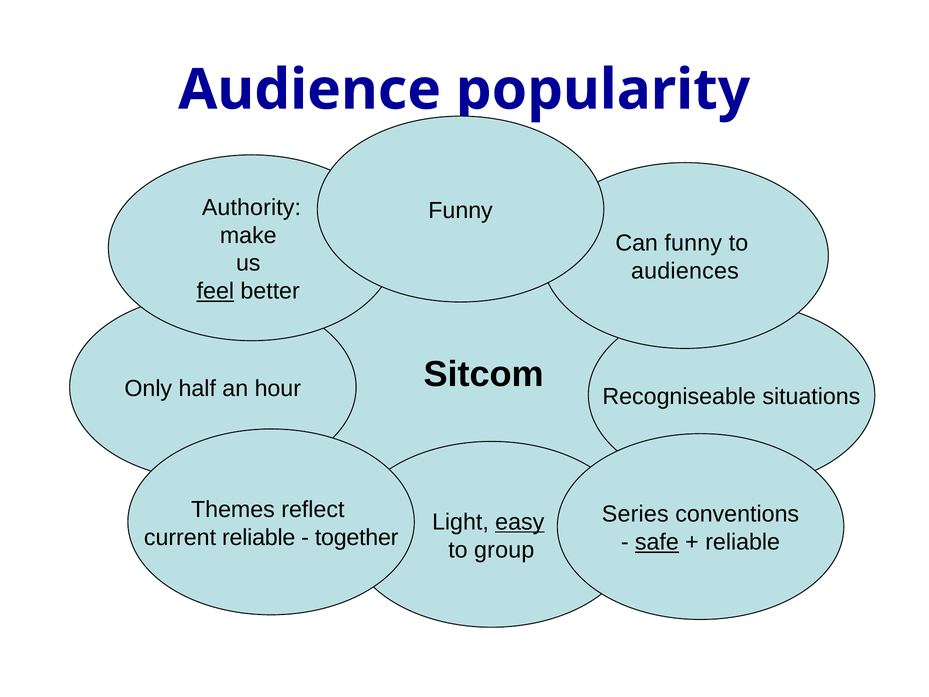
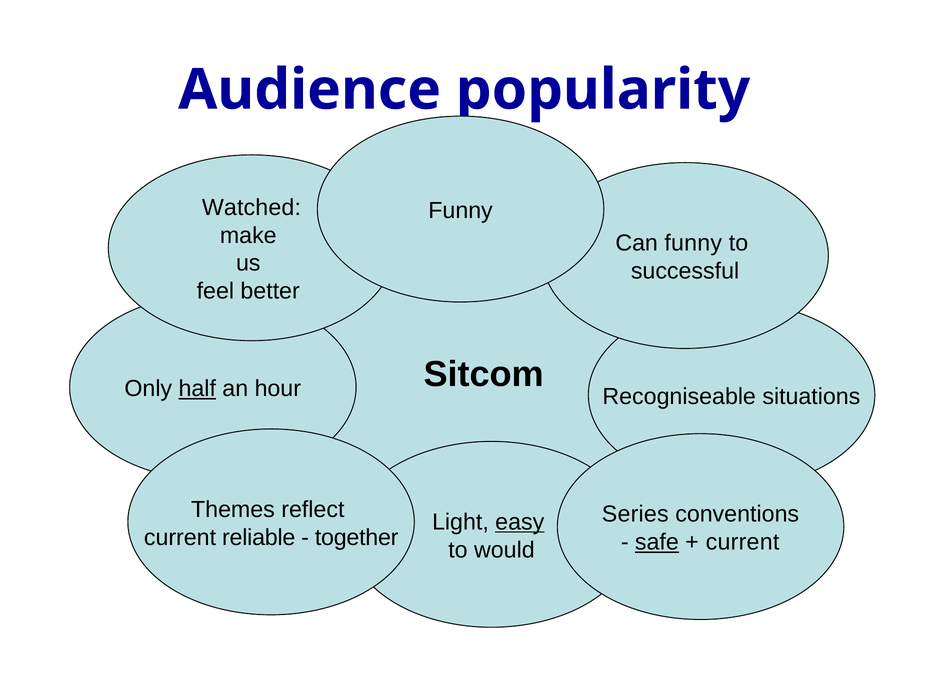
Authority: Authority -> Watched (251, 207)
audiences: audiences -> successful (685, 271)
feel underline: present -> none (215, 291)
half underline: none -> present (197, 389)
reliable: reliable -> current (743, 542)
group: group -> would (504, 550)
